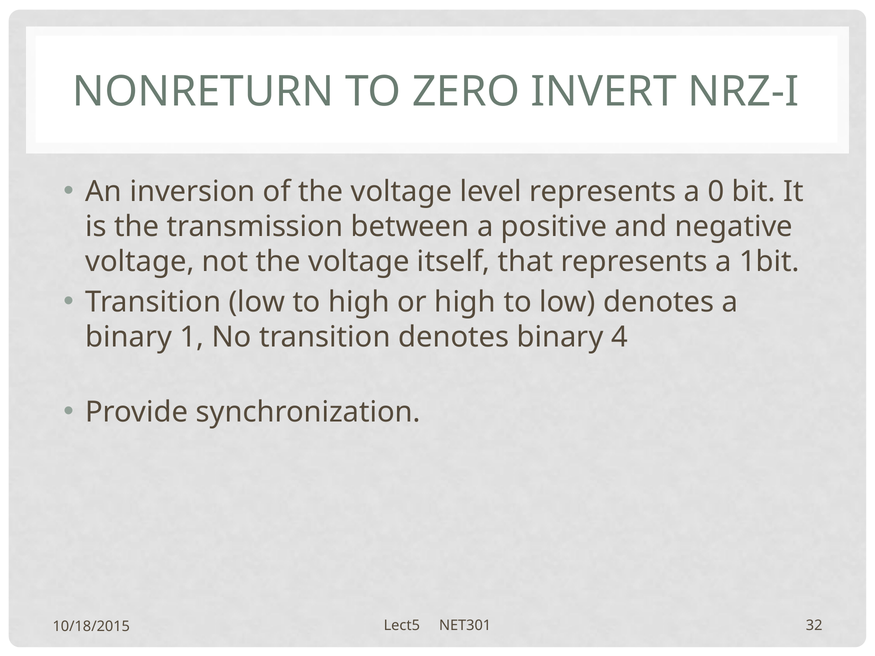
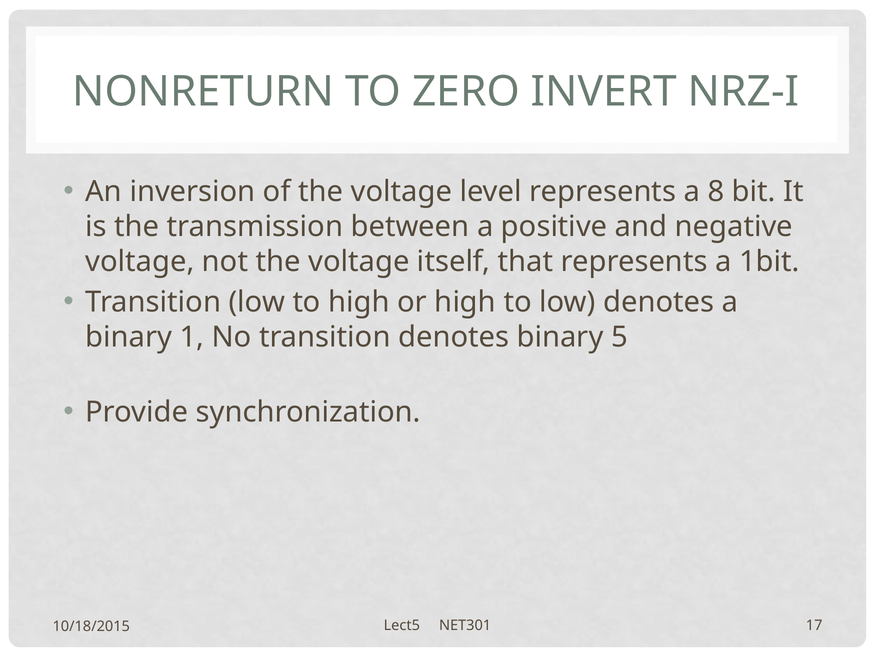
0: 0 -> 8 (716, 192)
4: 4 -> 5 (619, 337)
32: 32 -> 17 (814, 626)
